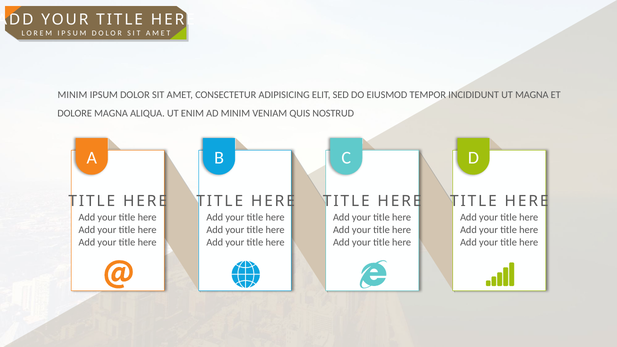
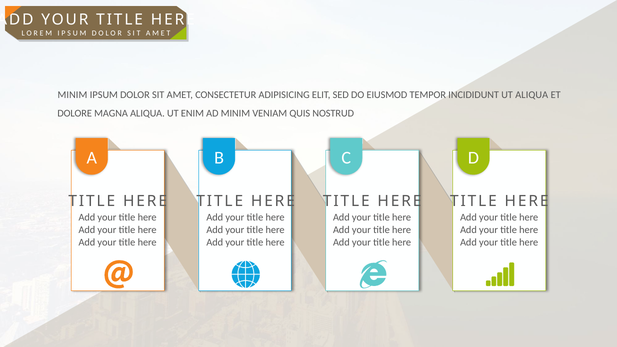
UT MAGNA: MAGNA -> ALIQUA (532, 95)
